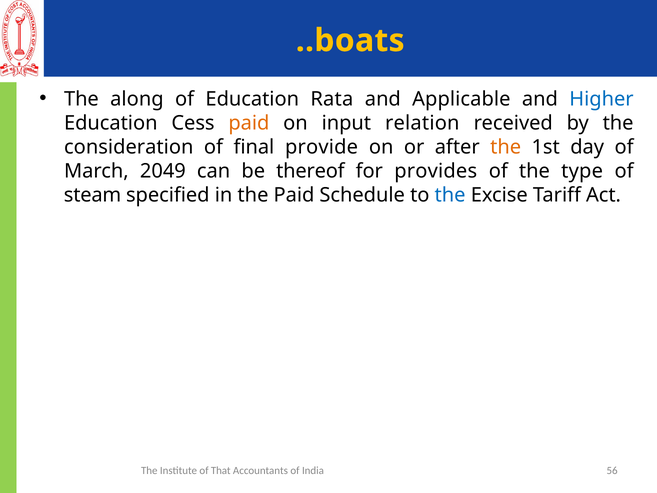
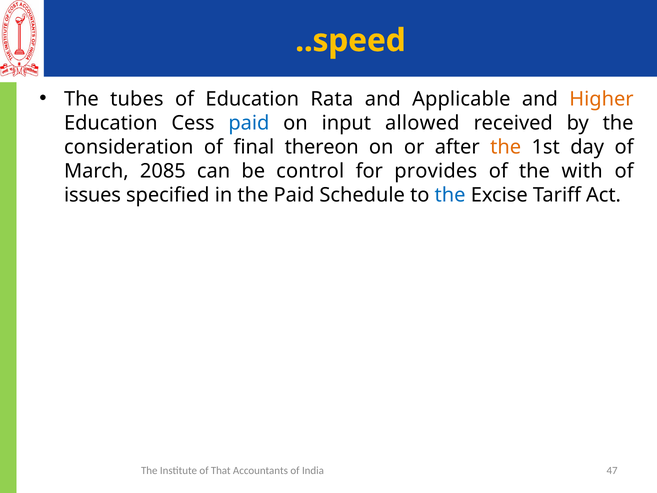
..boats: ..boats -> ..speed (350, 41)
along: along -> tubes (137, 99)
Higher colour: blue -> orange (601, 99)
paid colour: orange -> blue (249, 123)
relation: relation -> allowed (422, 123)
provide: provide -> thereon (322, 147)
2049: 2049 -> 2085 (163, 171)
thereof: thereof -> control (310, 171)
type: type -> with (582, 171)
steam: steam -> issues (93, 195)
56: 56 -> 47 (612, 470)
